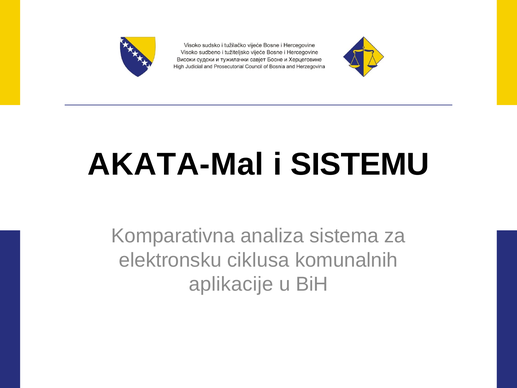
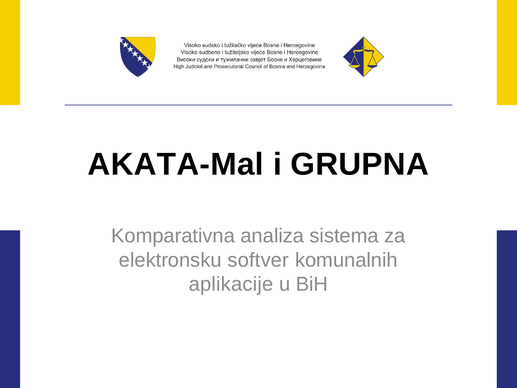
SISTEMU: SISTEMU -> GRUPNA (360, 164)
ciklusa: ciklusa -> softver (258, 260)
